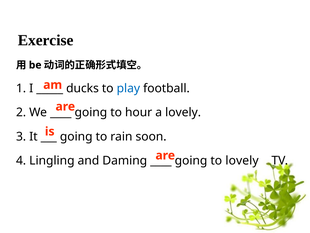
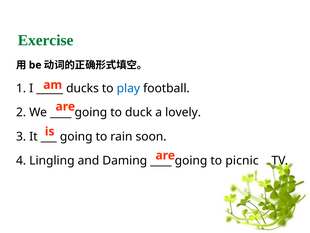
Exercise colour: black -> green (46, 40)
hour: hour -> duck (139, 112)
to lovely: lovely -> picnic (242, 160)
